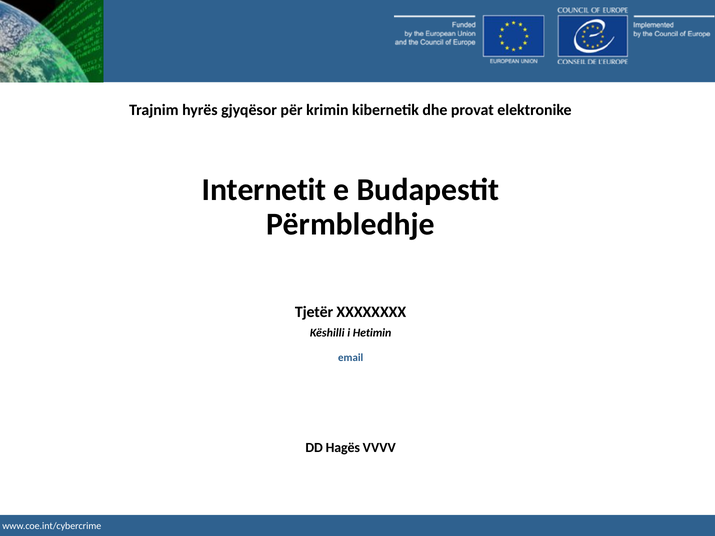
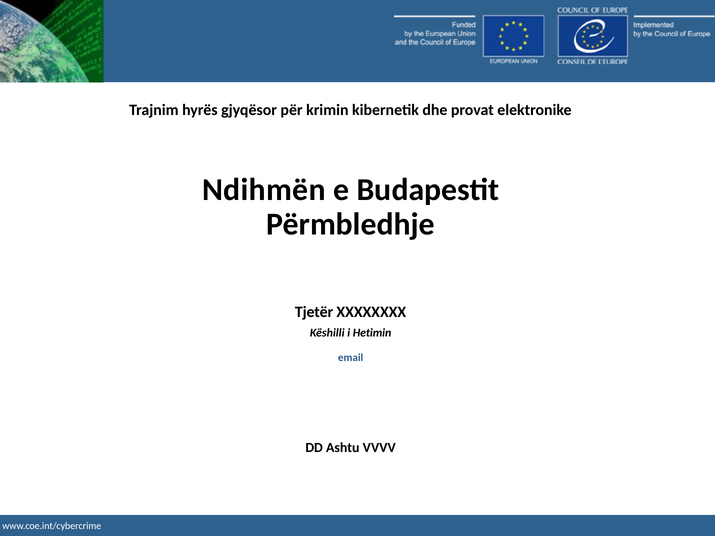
Internetit: Internetit -> Ndihmën (264, 190)
Hagës: Hagës -> Ashtu (343, 448)
